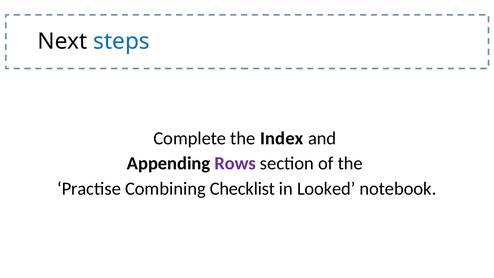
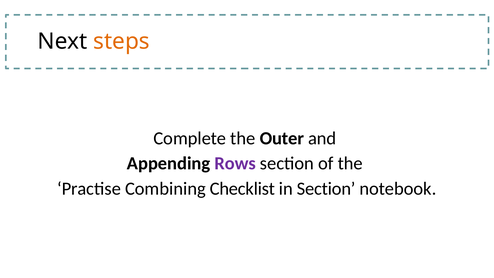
steps colour: blue -> orange (121, 41)
Index: Index -> Outer (282, 138)
in Looked: Looked -> Section (326, 189)
